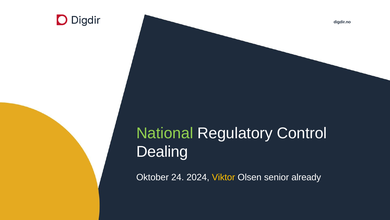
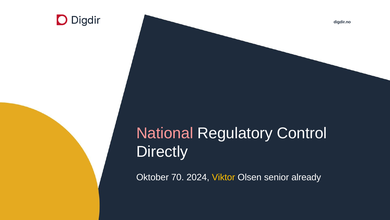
National colour: light green -> pink (165, 133)
Dealing: Dealing -> Directly (162, 151)
24: 24 -> 70 (178, 177)
